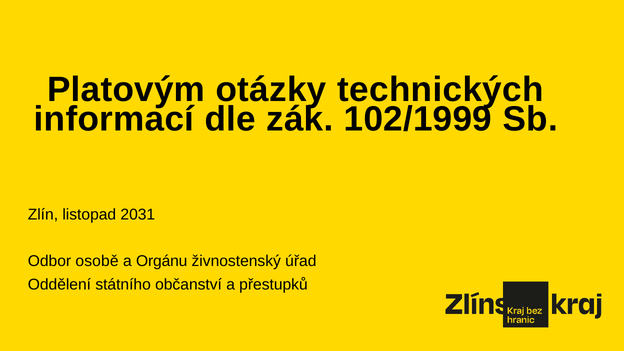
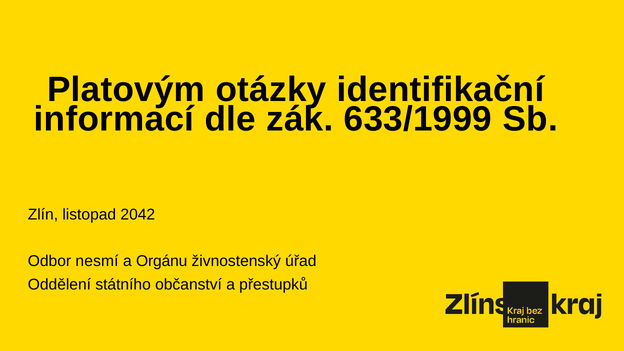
technických: technických -> identifikační (441, 90)
102/1999: 102/1999 -> 633/1999 (418, 119)
2031: 2031 -> 2042 (138, 215)
osobě: osobě -> nesmí (97, 261)
